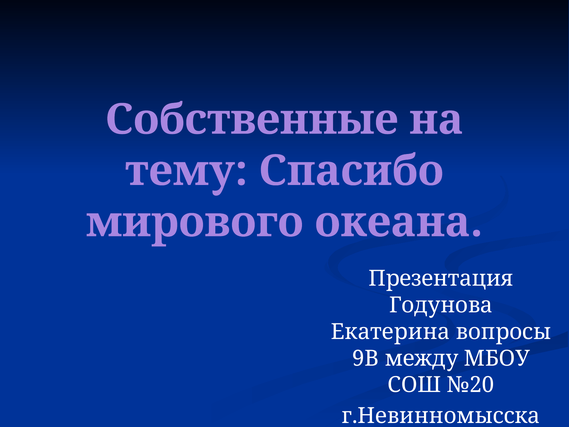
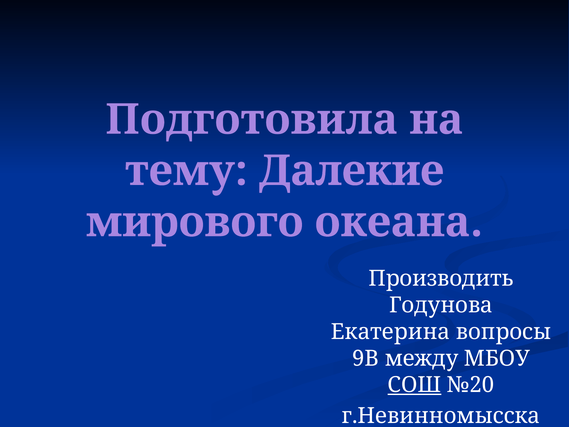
Собственные: Собственные -> Подготовила (252, 120)
Спасибо: Спасибо -> Далекие (352, 171)
Презентация: Презентация -> Производить (441, 278)
СОШ underline: none -> present (414, 385)
